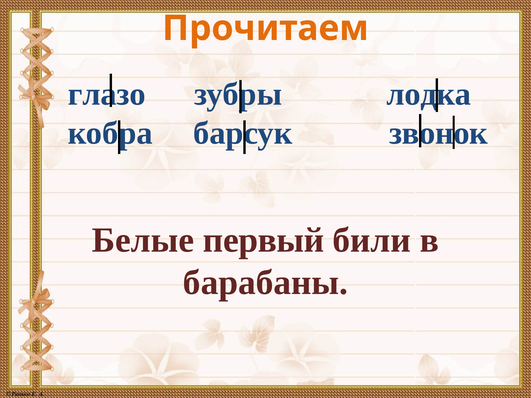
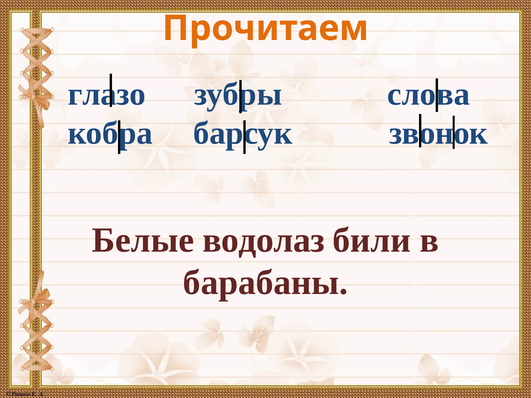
лодка: лодка -> слова (429, 94)
первый: первый -> водолаз (264, 240)
